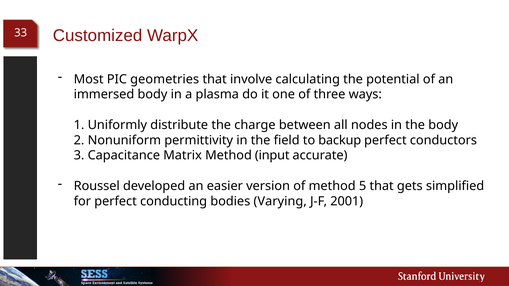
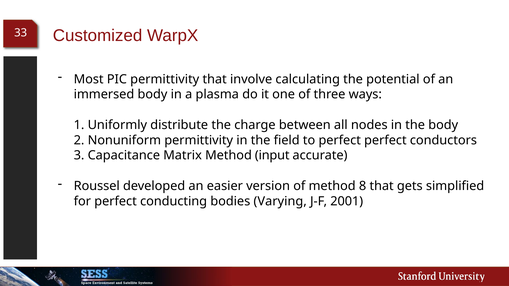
PIC geometries: geometries -> permittivity (165, 79)
to backup: backup -> perfect (340, 140)
5: 5 -> 8 (363, 186)
